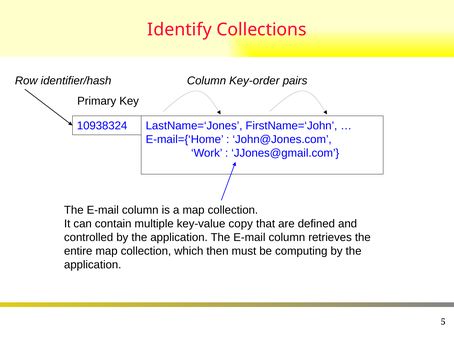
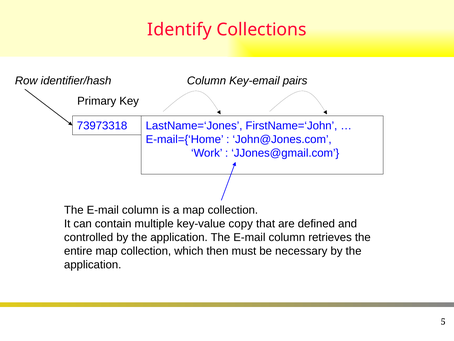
Key-order: Key-order -> Key-email (254, 81)
10938324: 10938324 -> 73973318 (102, 125)
computing: computing -> necessary (301, 251)
